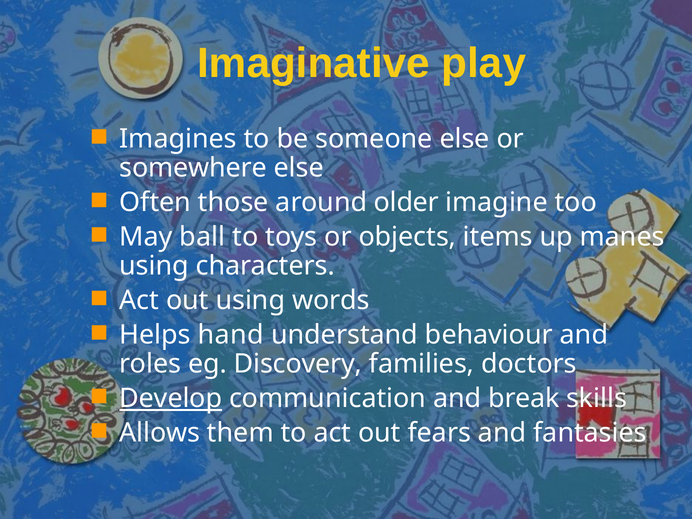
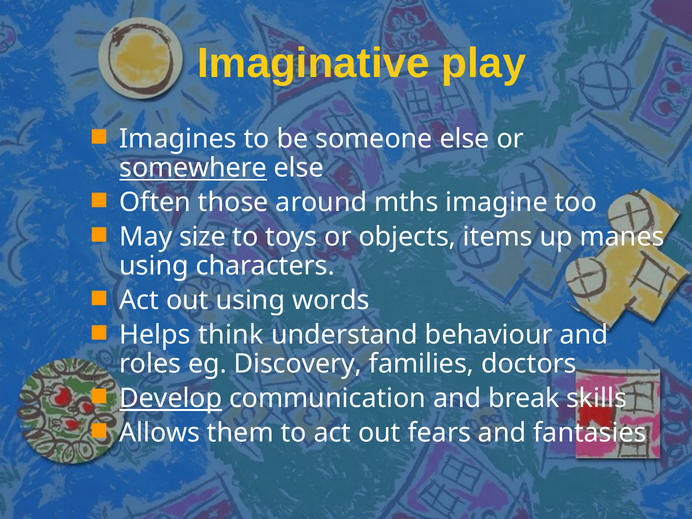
somewhere underline: none -> present (193, 168)
older: older -> mths (406, 202)
ball: ball -> size (203, 237)
hand: hand -> think (231, 335)
